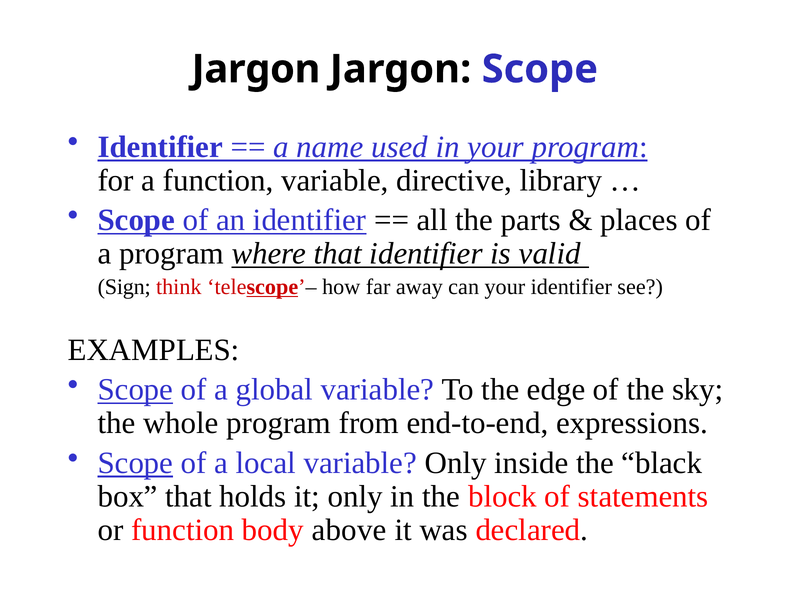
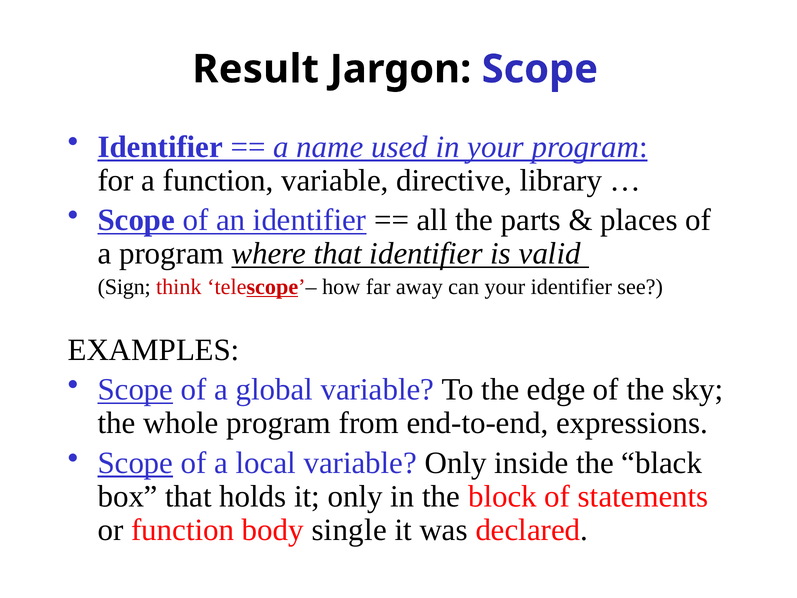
Jargon: Jargon -> Result (256, 69)
above: above -> single (349, 530)
